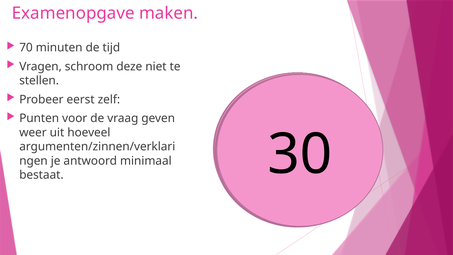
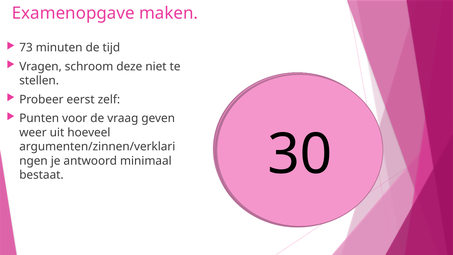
70: 70 -> 73 (26, 48)
